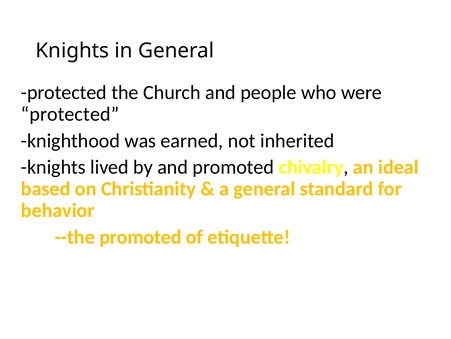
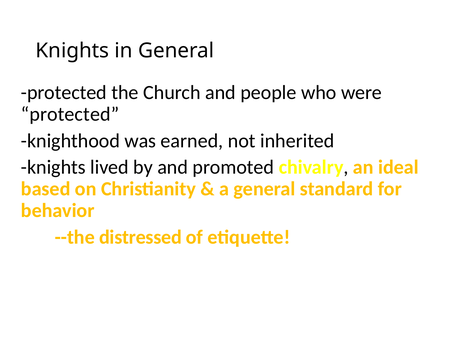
--the promoted: promoted -> distressed (140, 237)
